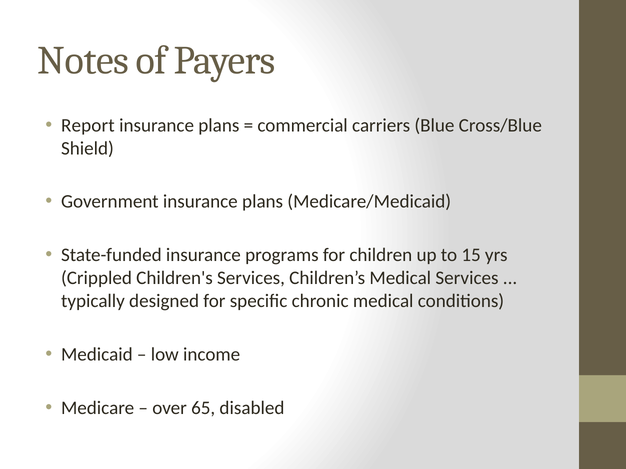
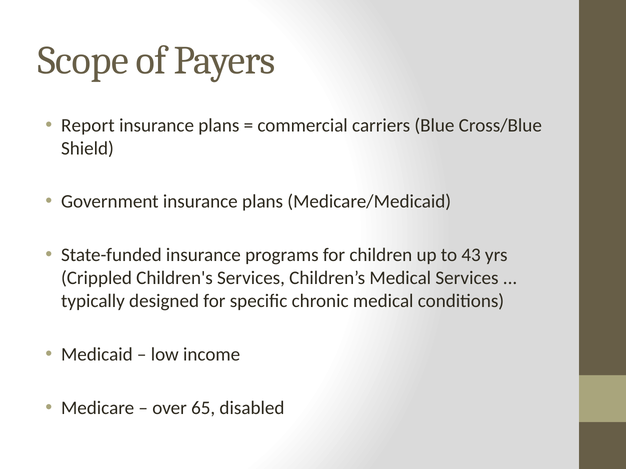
Notes: Notes -> Scope (83, 61)
15: 15 -> 43 (471, 255)
